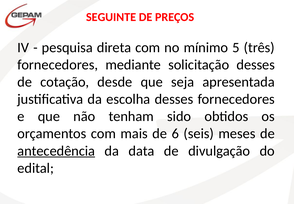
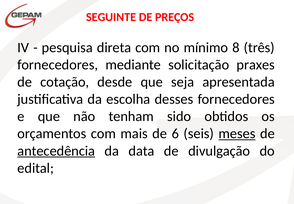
5: 5 -> 8 (236, 47)
solicitação desses: desses -> praxes (256, 65)
meses underline: none -> present (237, 133)
